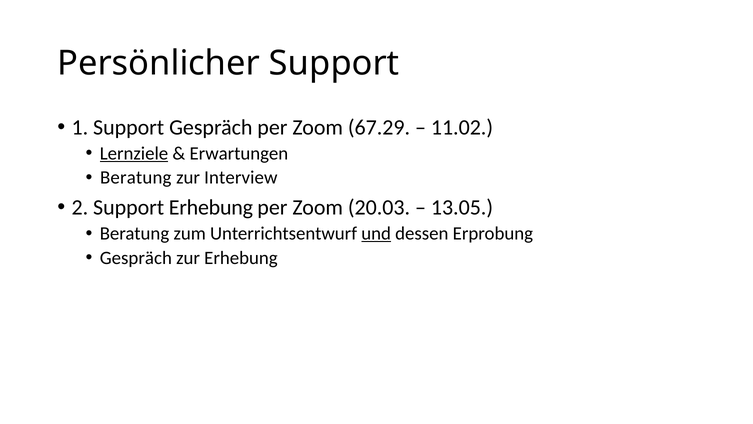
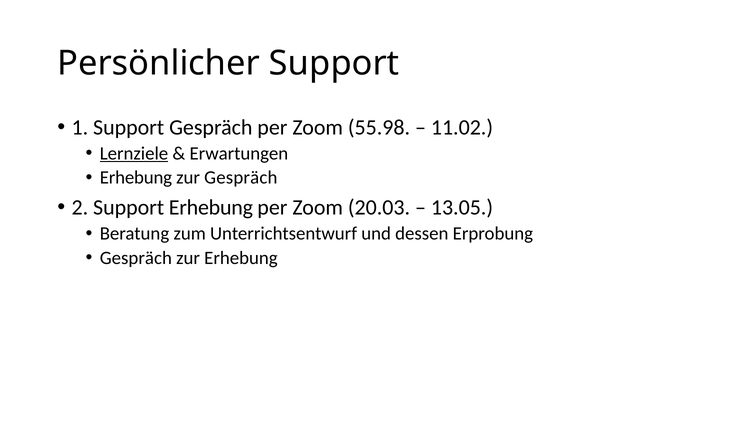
67.29: 67.29 -> 55.98 (379, 127)
Beratung: Beratung -> Erhebung (136, 178)
zur Interview: Interview -> Gespräch (241, 178)
und underline: present -> none (376, 233)
